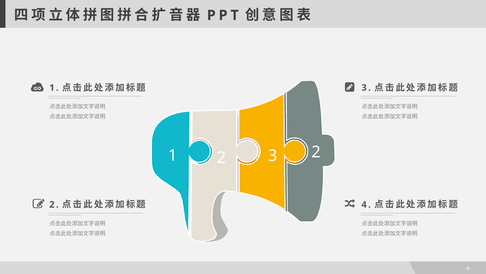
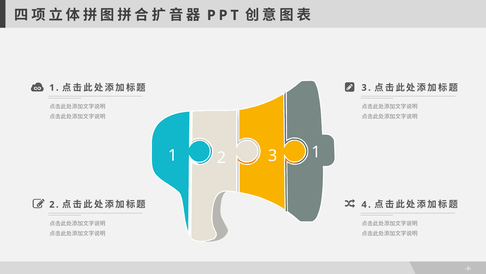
3 2: 2 -> 1 (316, 152)
